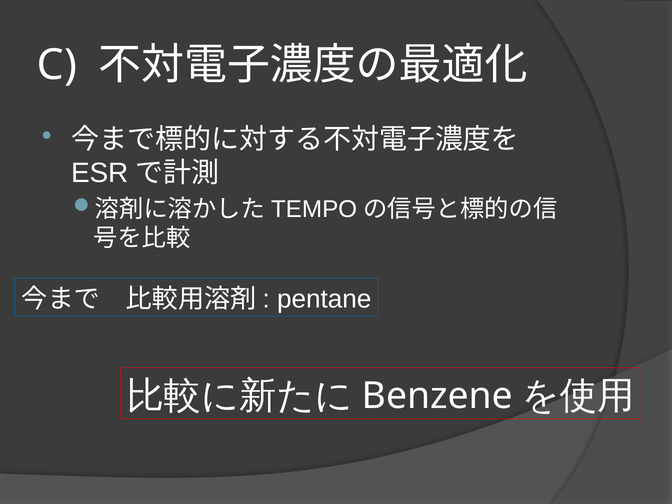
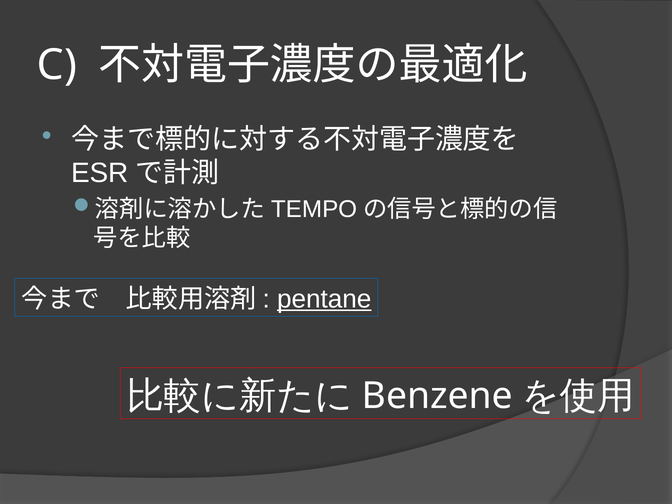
pentane underline: none -> present (324, 299)
